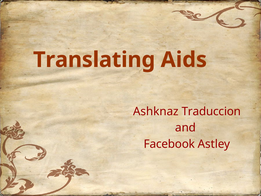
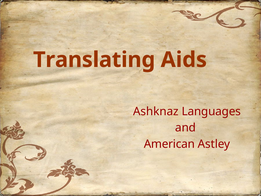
Traduccion: Traduccion -> Languages (211, 111)
Facebook: Facebook -> American (169, 144)
